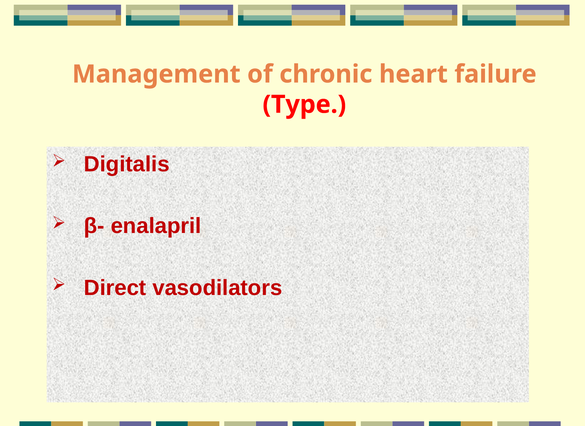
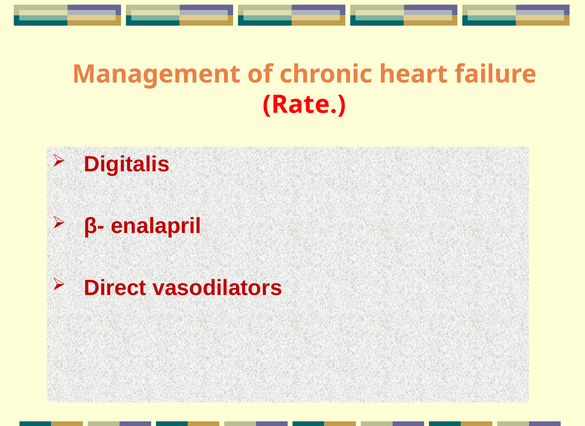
Type: Type -> Rate (304, 104)
